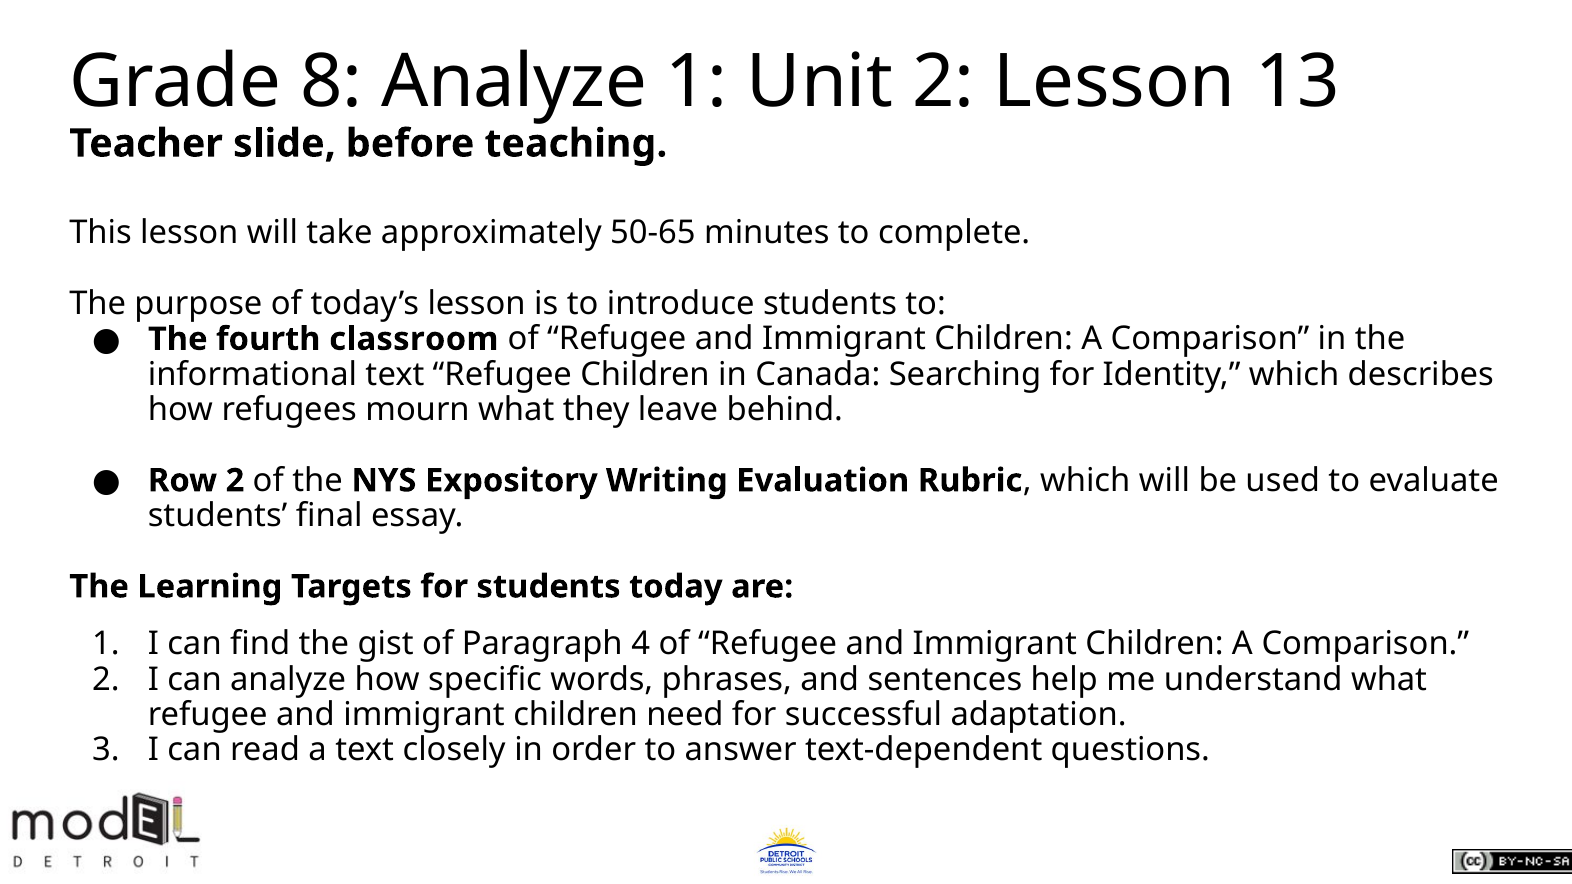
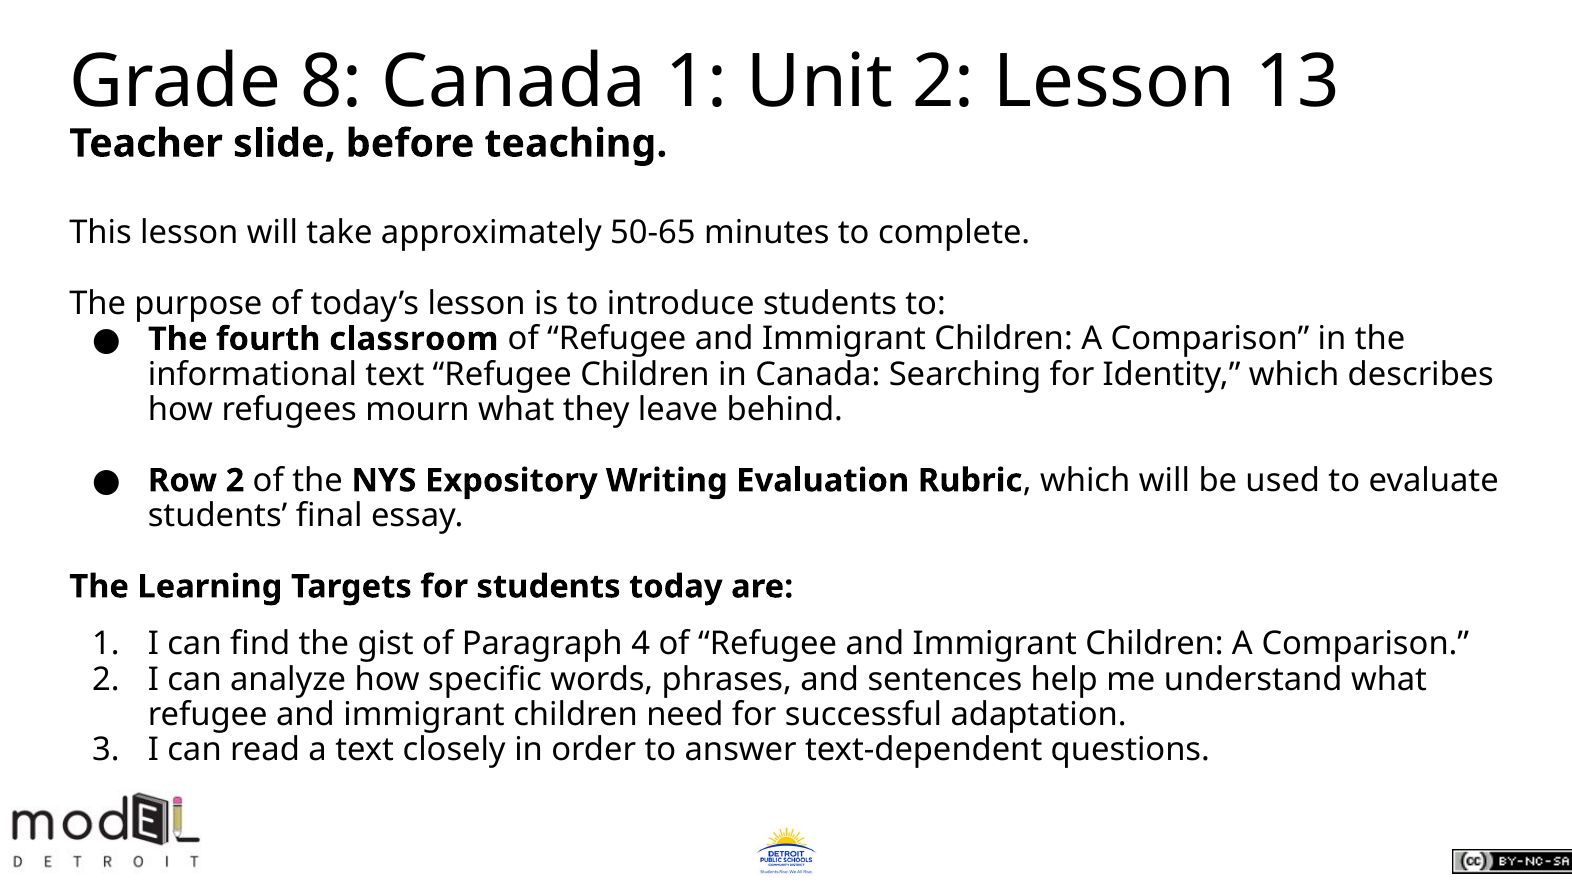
8 Analyze: Analyze -> Canada (514, 82)
